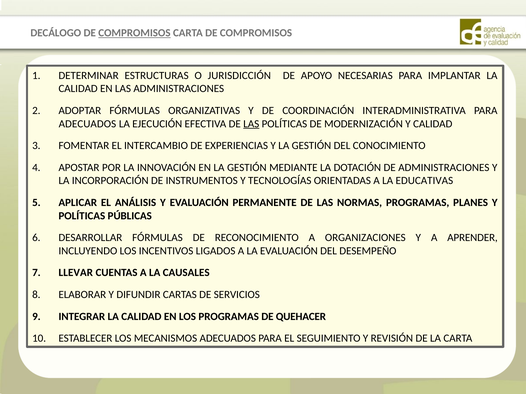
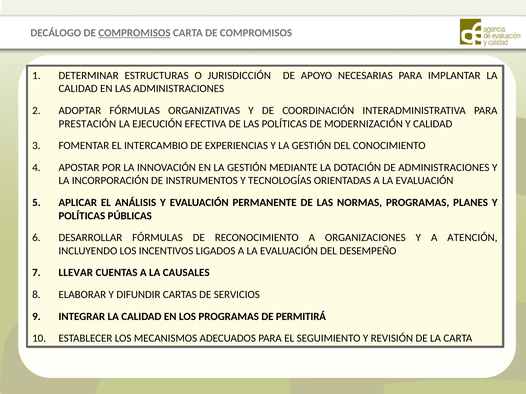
ADECUADOS: ADECUADOS -> PRESTACIÓN (87, 124)
LAS underline: present -> none (251, 124)
ORIENTADAS A LA EDUCATIVAS: EDUCATIVAS -> EVALUACIÓN (424, 181)
APRENDER: APRENDER -> ATENCIÓN (472, 238)
QUEHACER: QUEHACER -> PERMITIRÁ (301, 317)
